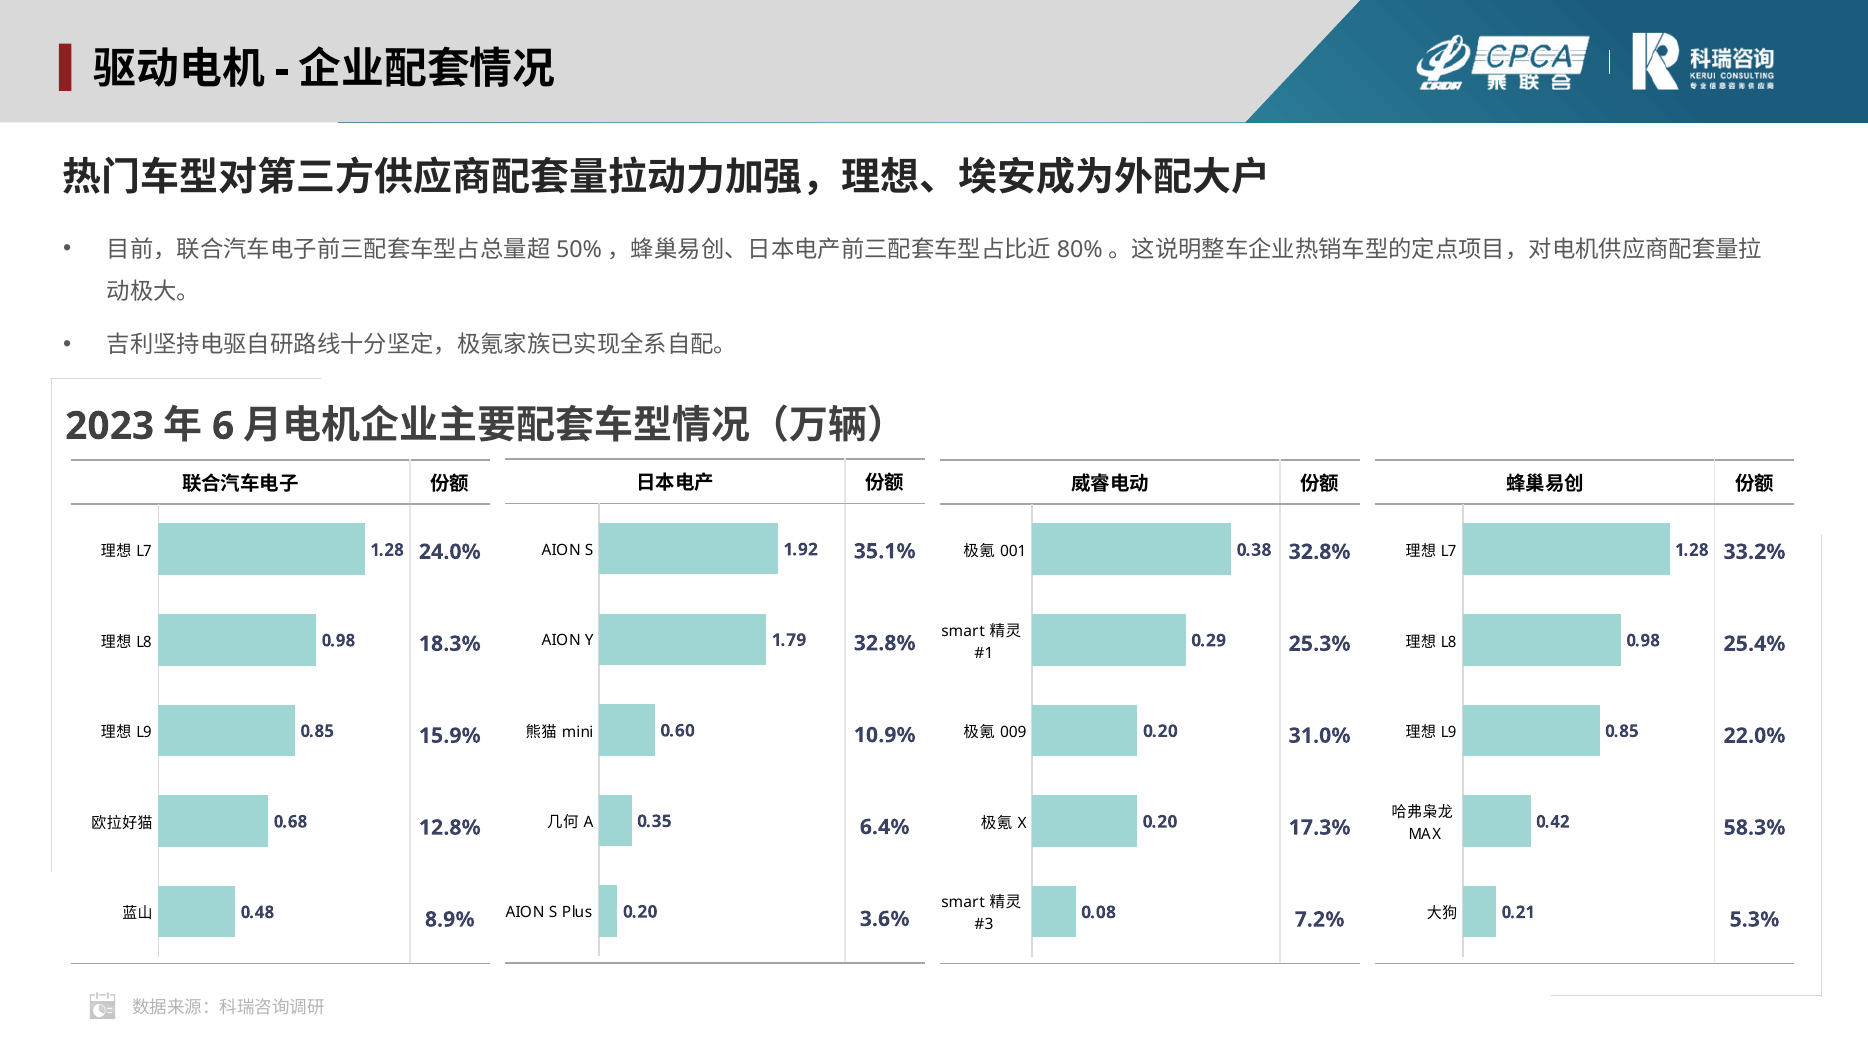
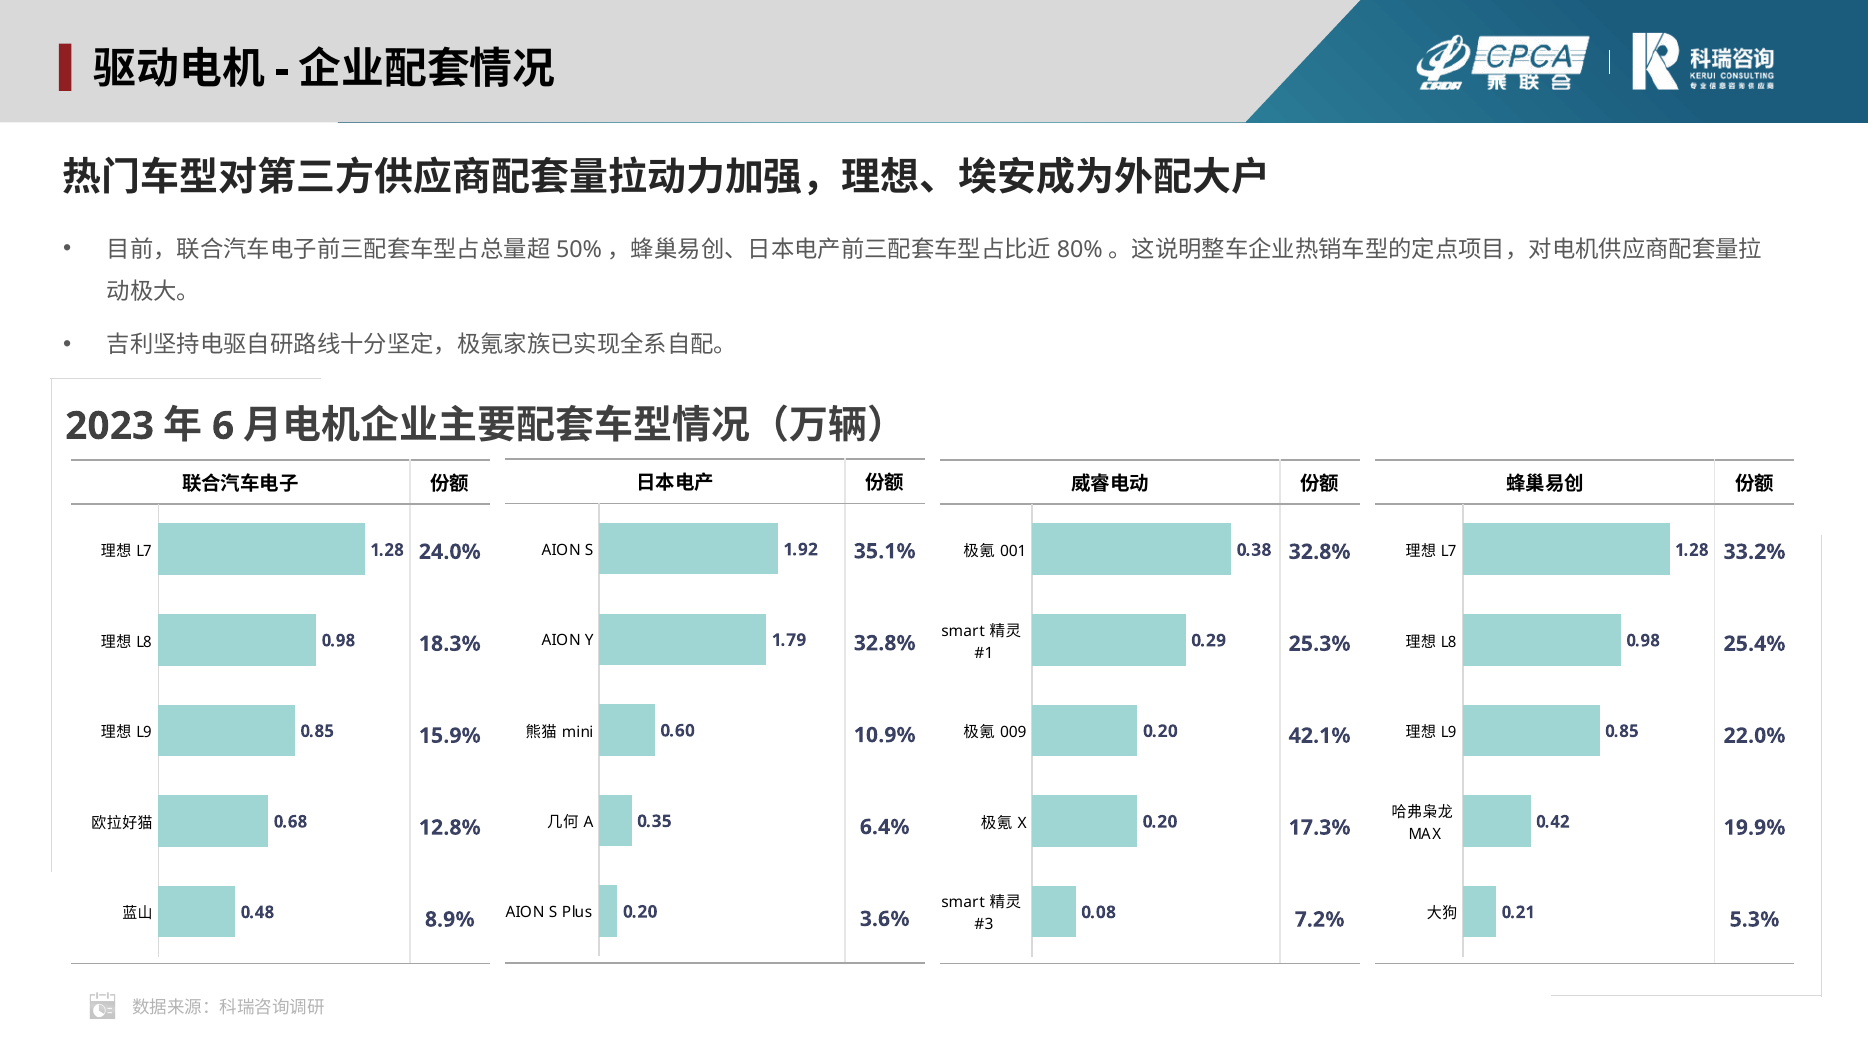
31.0%: 31.0% -> 42.1% (1320, 736)
58.3%: 58.3% -> 19.9% (1755, 827)
